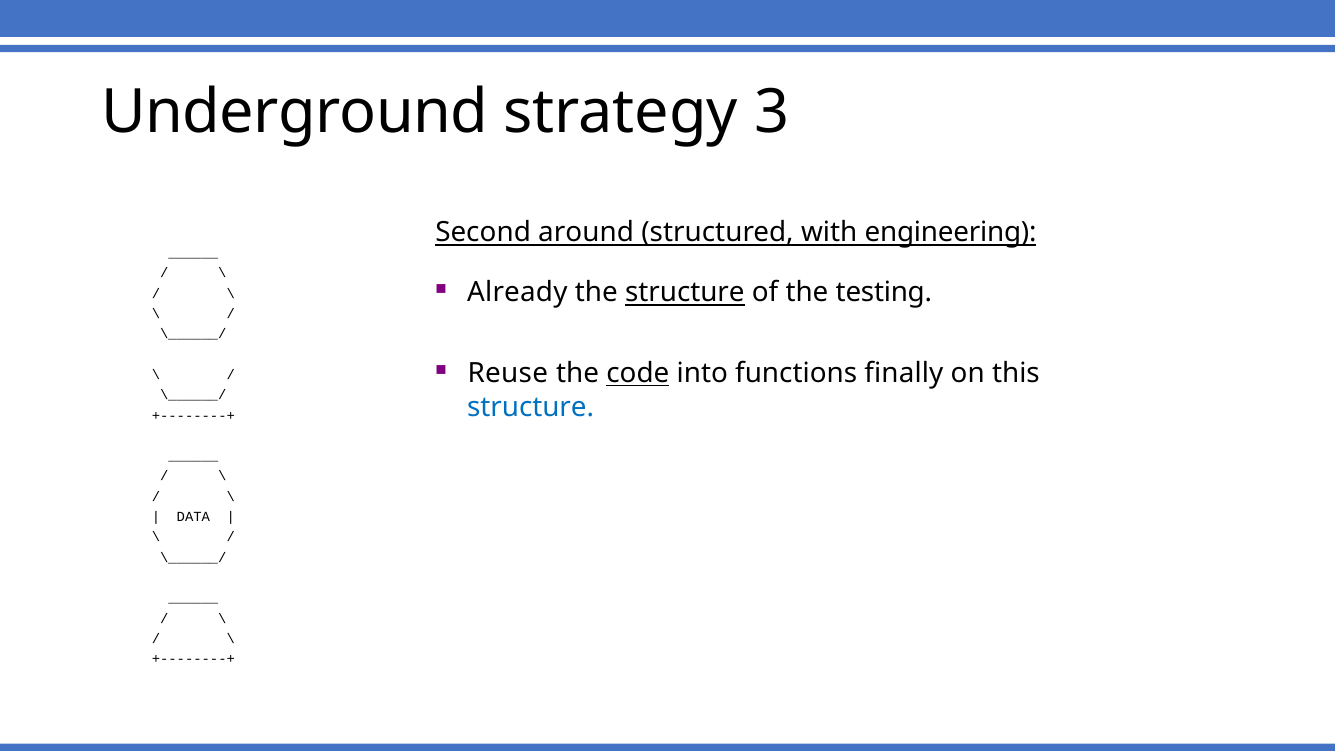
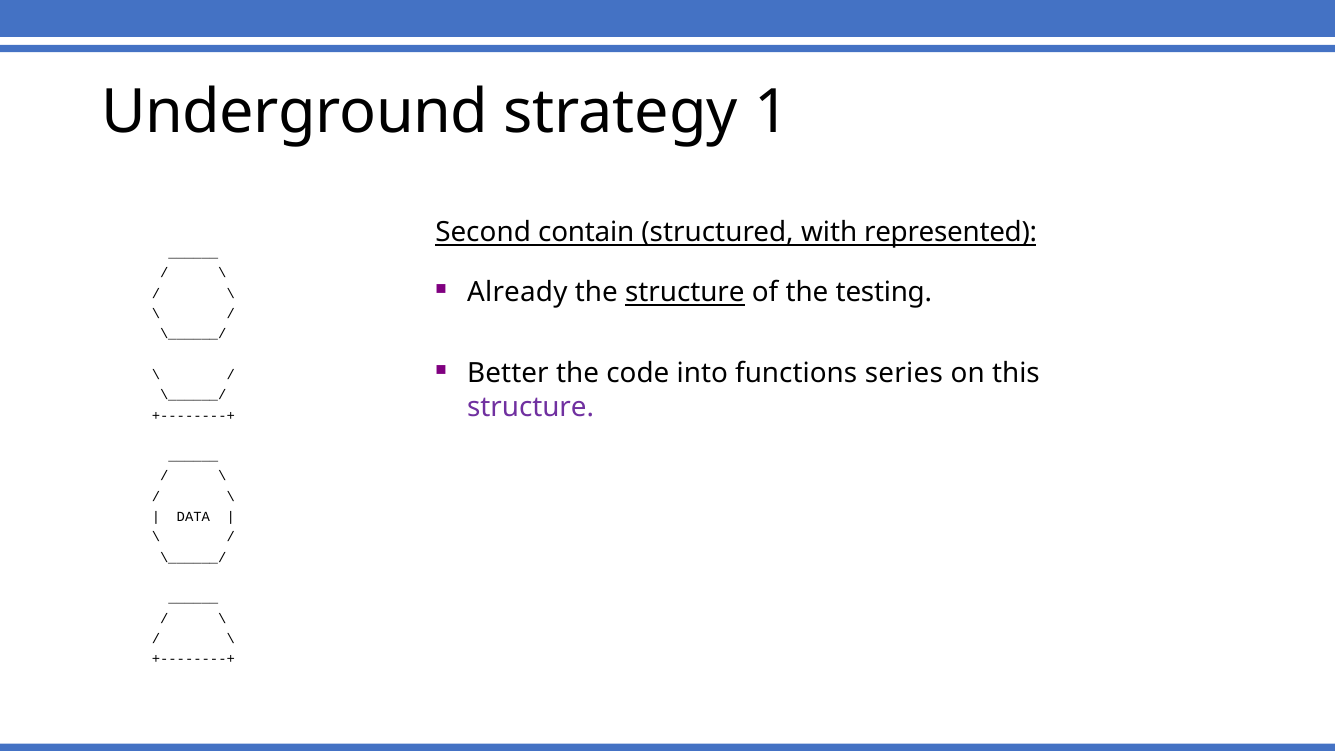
3: 3 -> 1 (772, 112)
around: around -> contain (586, 232)
engineering: engineering -> represented (951, 232)
Reuse: Reuse -> Better (508, 373)
code underline: present -> none (638, 373)
finally: finally -> series (904, 373)
structure colour: blue -> purple (531, 407)
